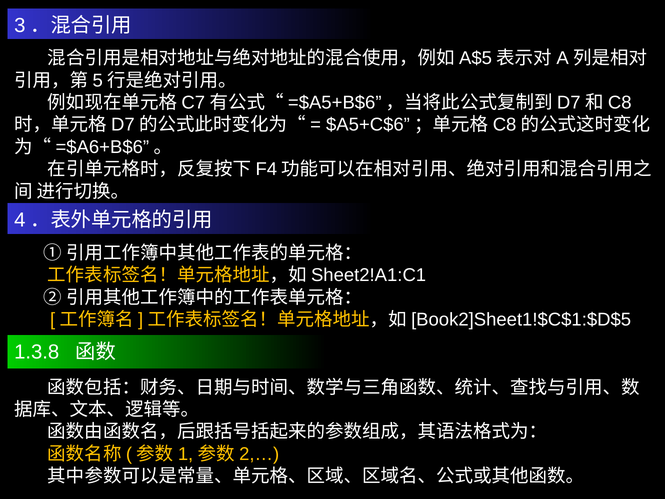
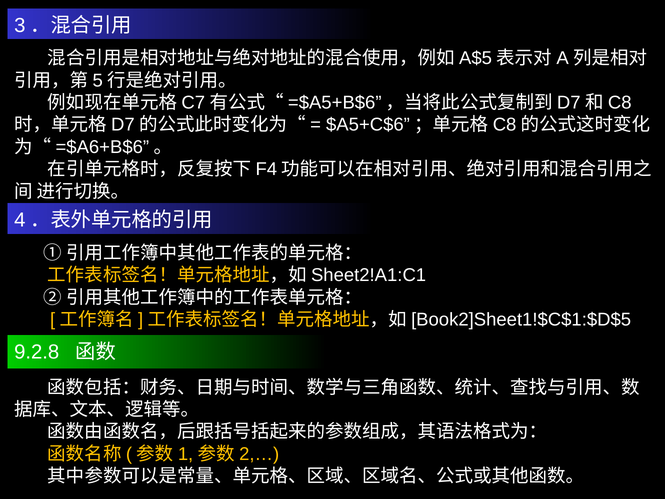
1.3.8: 1.3.8 -> 9.2.8 (37, 352)
